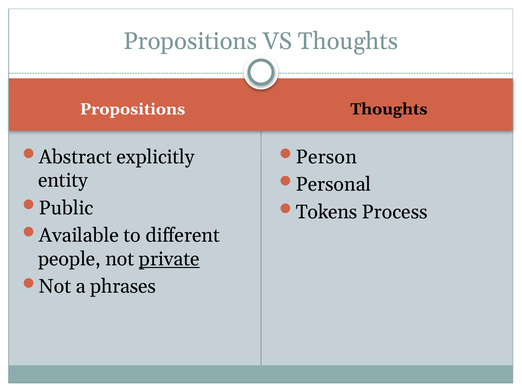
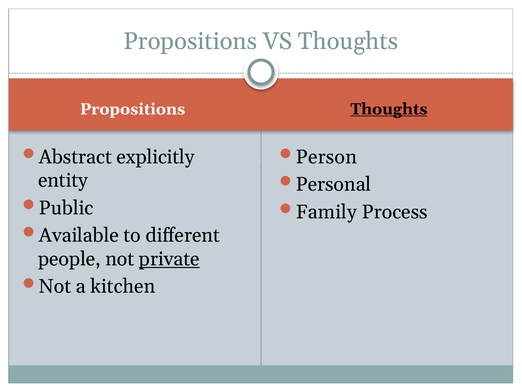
Thoughts underline: none -> present (389, 109)
Tokens: Tokens -> Family (326, 212)
phrases: phrases -> kitchen (123, 286)
